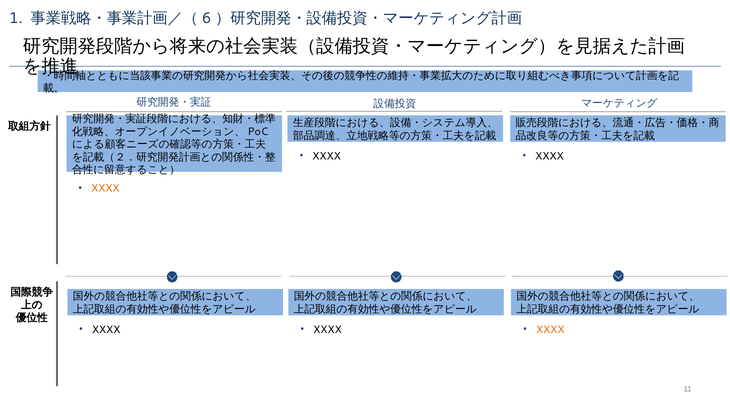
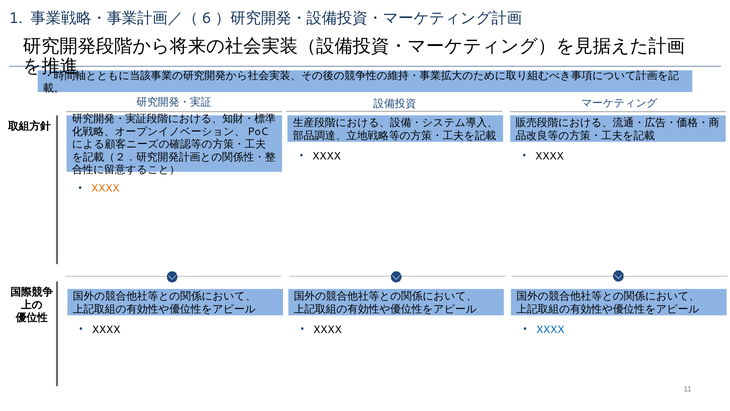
XXXX colour: orange -> blue (550, 329)
